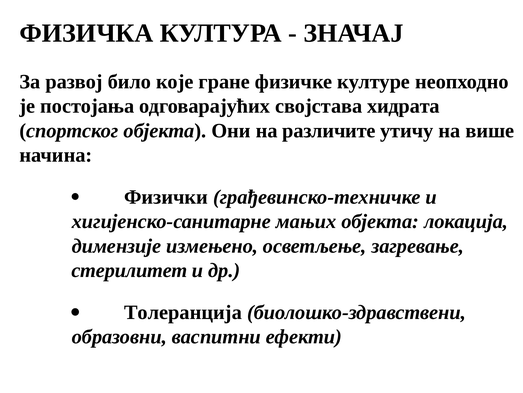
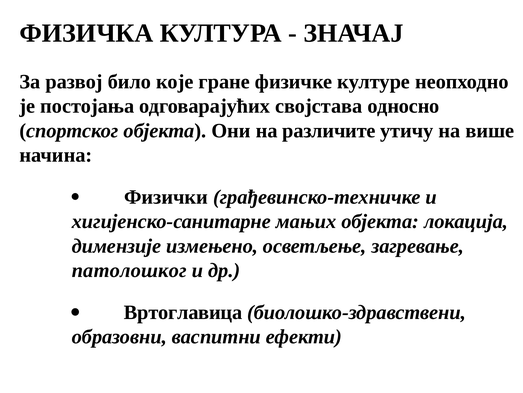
хидрата: хидрата -> односно (403, 106)
стерилитет: стерилитет -> патолошког (129, 270)
Толеранција: Толеранција -> Вртоглавица (183, 312)
